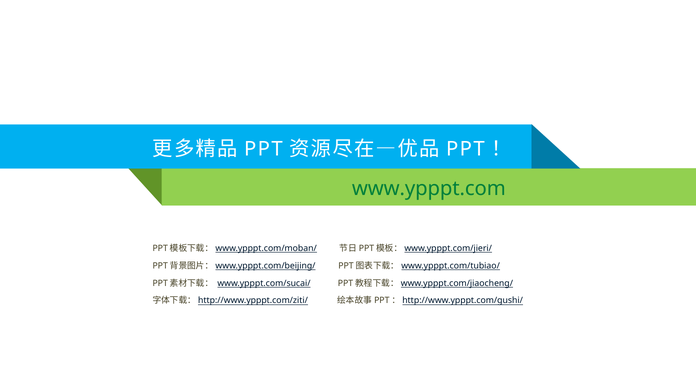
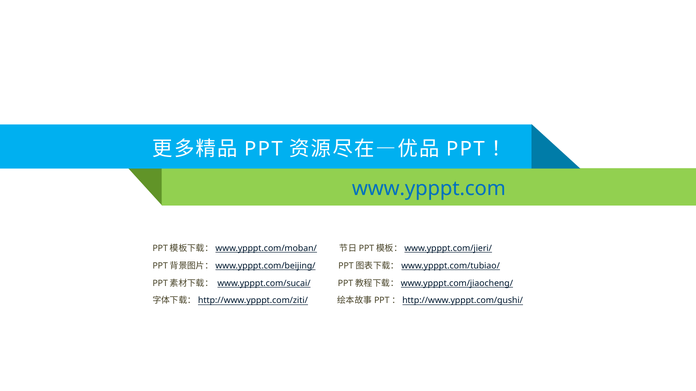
www.ypppt.com colour: green -> blue (429, 189)
